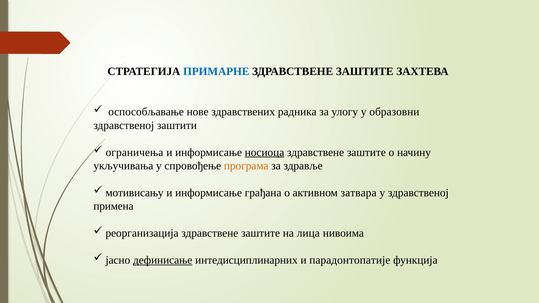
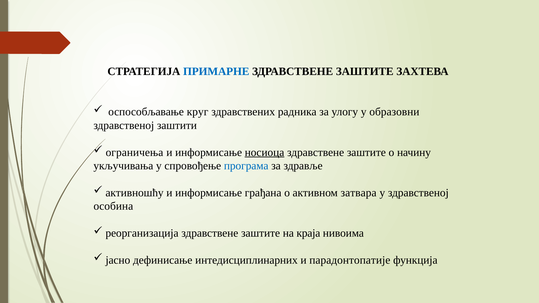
нове: нове -> круг (198, 112)
програма colour: orange -> blue (246, 166)
мотивисању: мотивисању -> активношћу (135, 193)
примена: примена -> особина (113, 206)
лица: лица -> краја (308, 233)
дефинисање underline: present -> none (163, 260)
